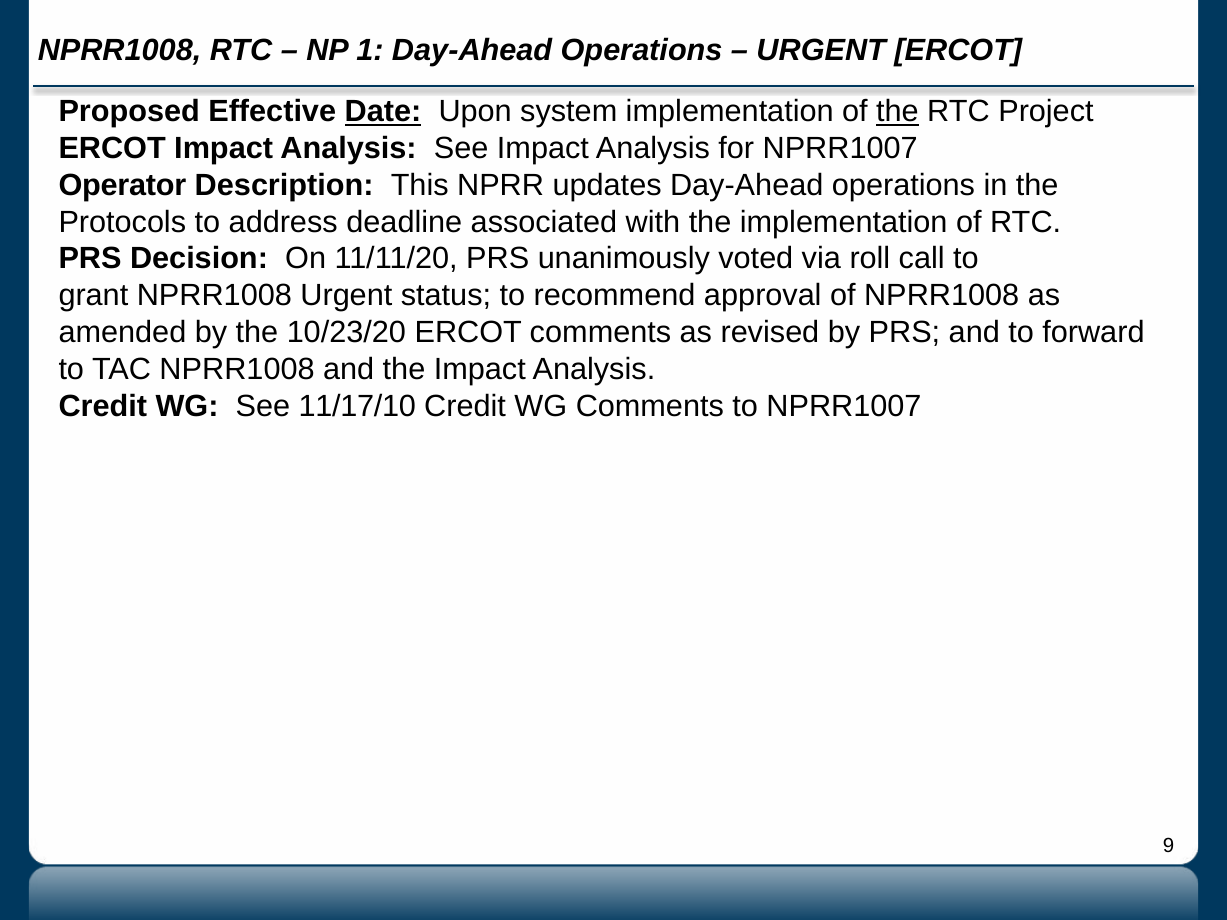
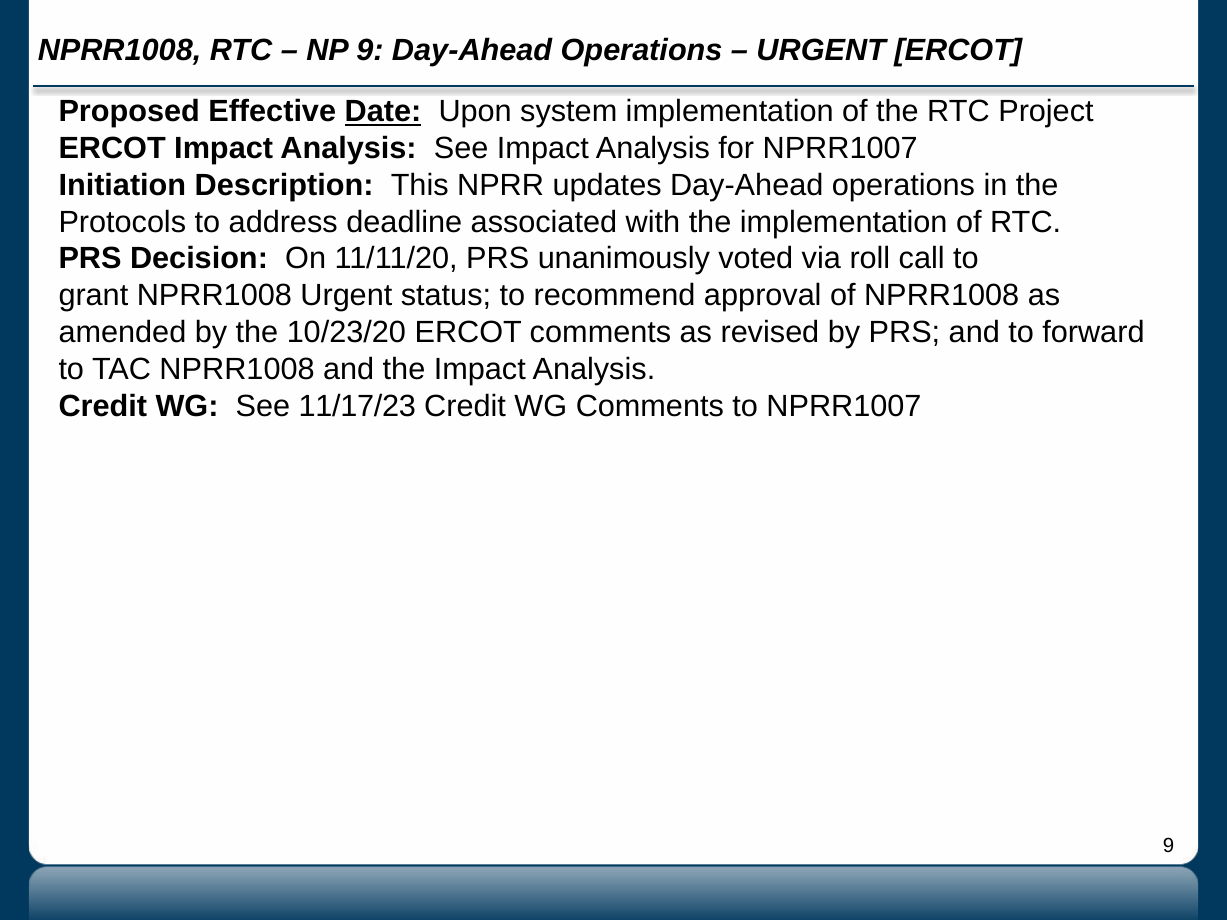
NP 1: 1 -> 9 (370, 50)
the underline: present -> none (897, 112)
Operator: Operator -> Initiation (122, 185)
11/17/10: 11/17/10 -> 11/17/23 (357, 406)
